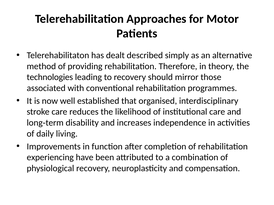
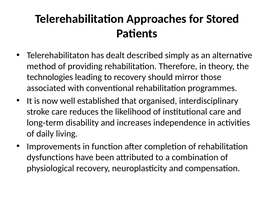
Motor: Motor -> Stored (223, 19)
experiencing: experiencing -> dysfunctions (50, 158)
